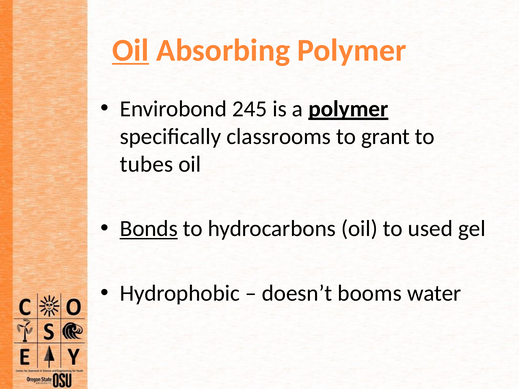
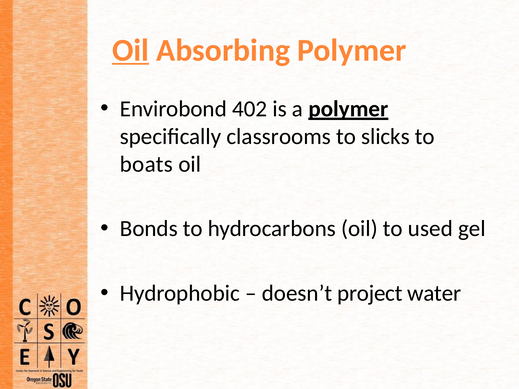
245: 245 -> 402 (250, 109)
grant: grant -> slicks (385, 137)
tubes: tubes -> boats (146, 164)
Bonds underline: present -> none (149, 229)
booms: booms -> project (370, 293)
